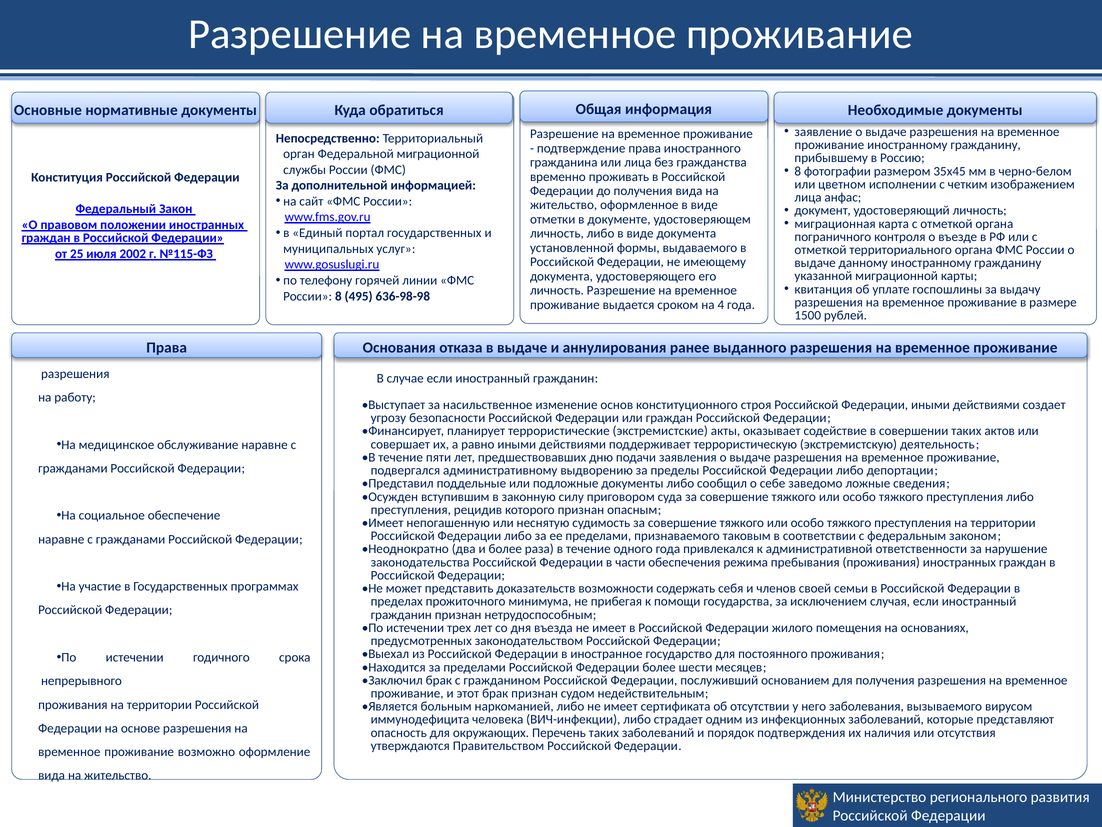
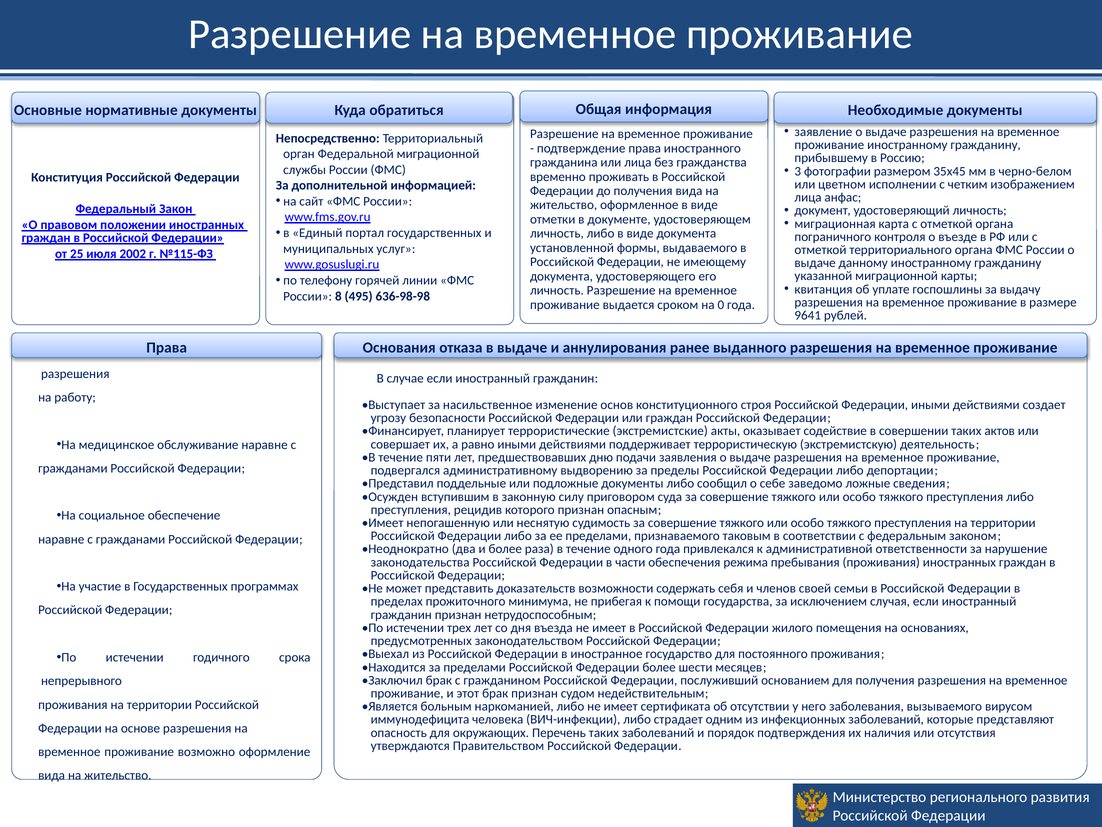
8: 8 -> 3 (798, 171)
4: 4 -> 0 (721, 305)
1500: 1500 -> 9641 (808, 315)
